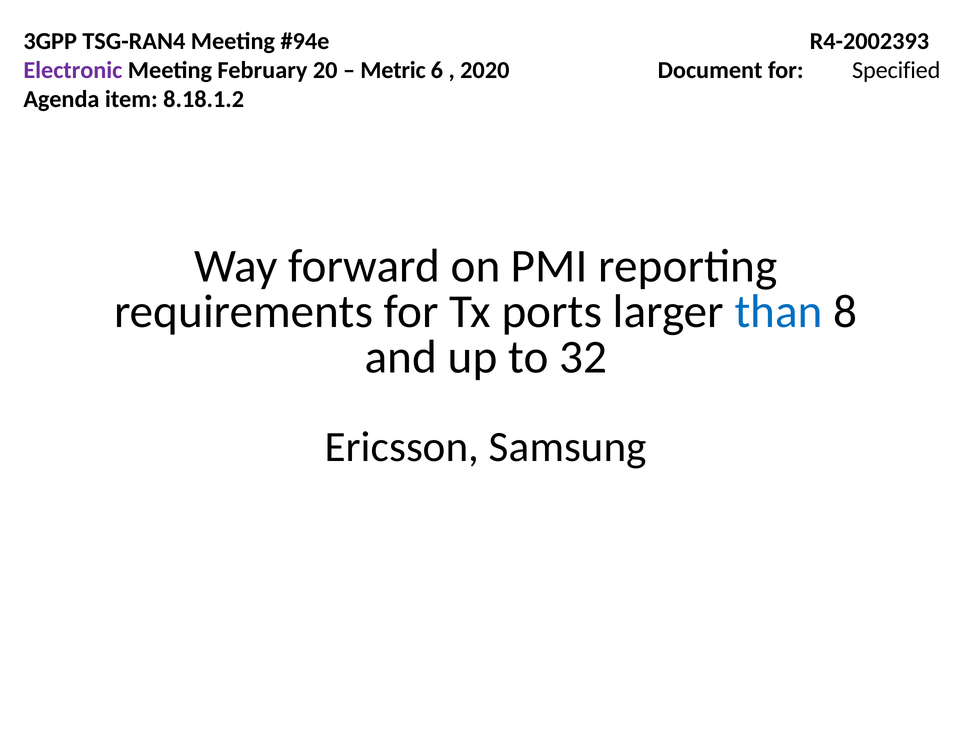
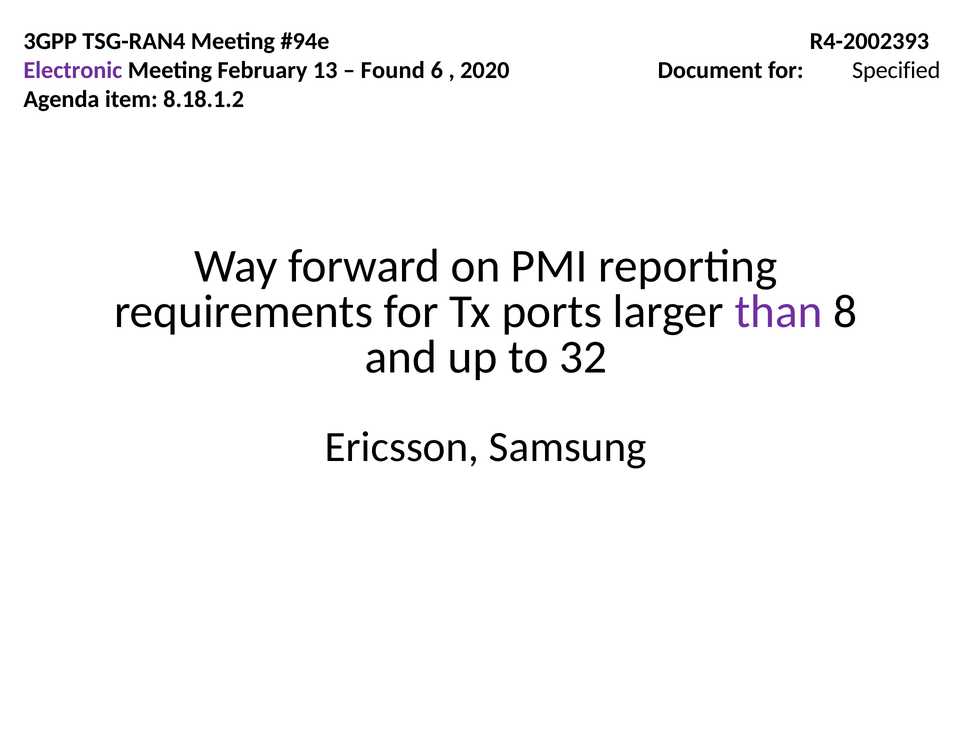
20: 20 -> 13 (325, 70)
Metric: Metric -> Found (393, 70)
than colour: blue -> purple (779, 312)
